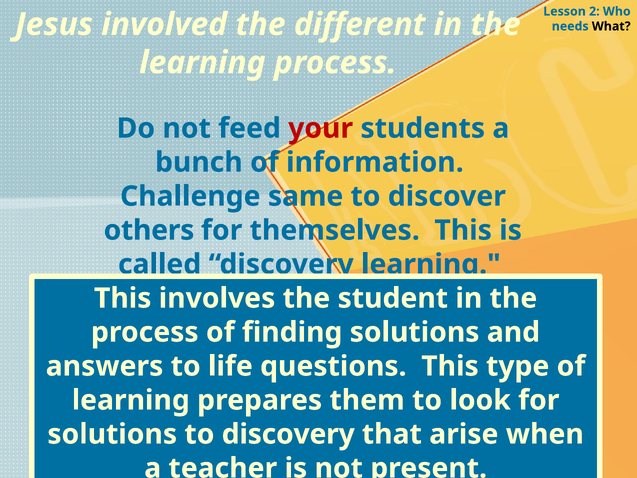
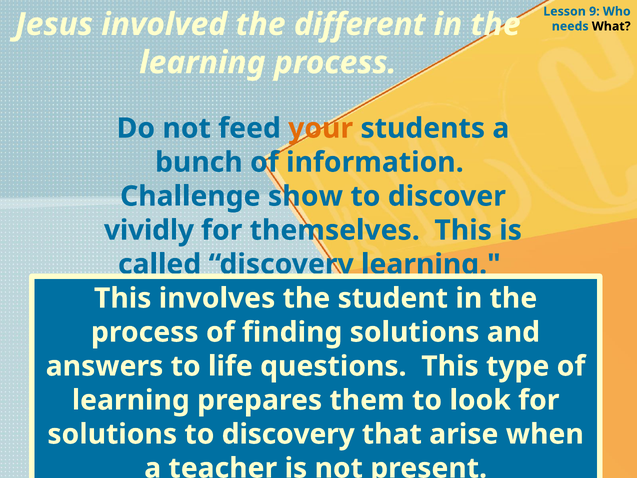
2: 2 -> 9 (594, 11)
your colour: red -> orange (321, 128)
same: same -> show (305, 196)
others: others -> vividly (149, 230)
